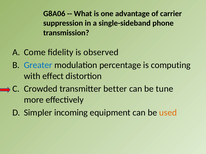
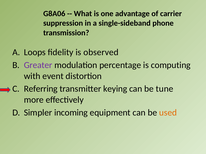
Come: Come -> Loops (35, 52)
Greater colour: blue -> purple (38, 65)
effect: effect -> event (53, 76)
Crowded: Crowded -> Referring (41, 89)
better: better -> keying (115, 89)
